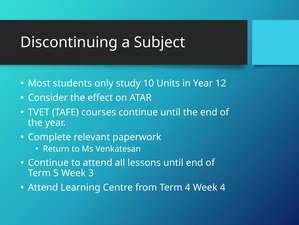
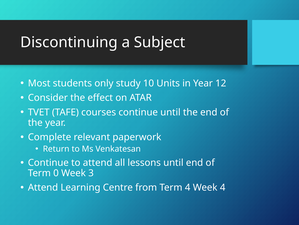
5: 5 -> 0 (56, 173)
